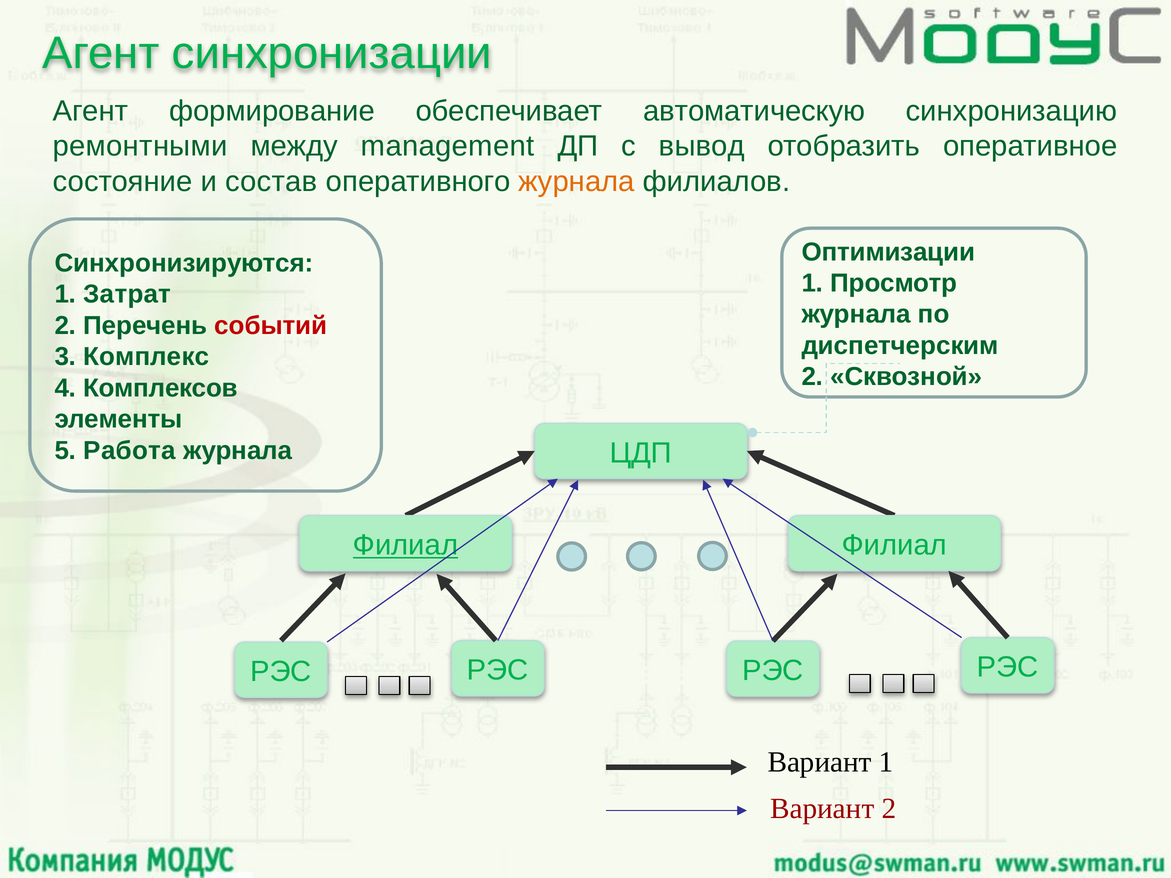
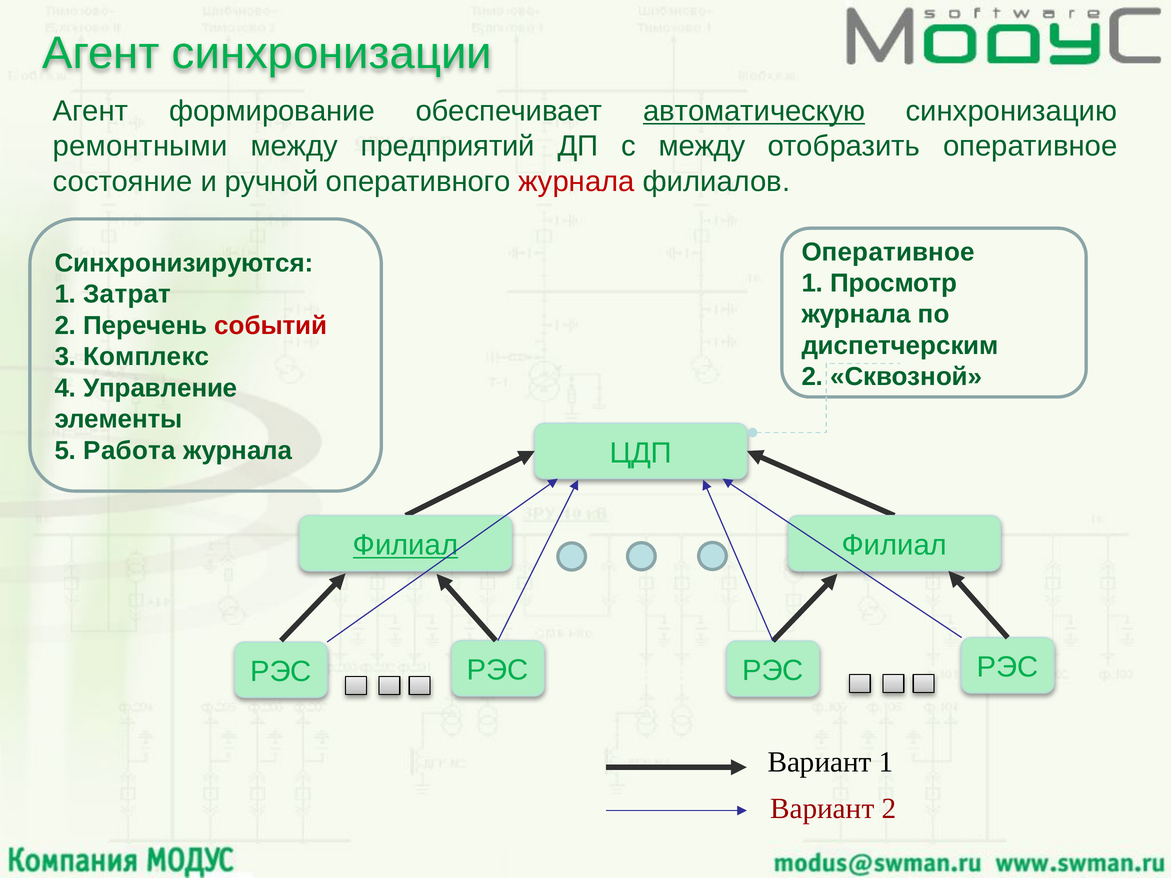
автоматическую underline: none -> present (754, 111)
management: management -> предприятий (448, 146)
с вывод: вывод -> между (702, 146)
состав: состав -> ручной (272, 181)
журнала colour: orange -> red (577, 181)
Оптимизации: Оптимизации -> Оперативное (888, 252)
Комплексов: Комплексов -> Управление (160, 388)
